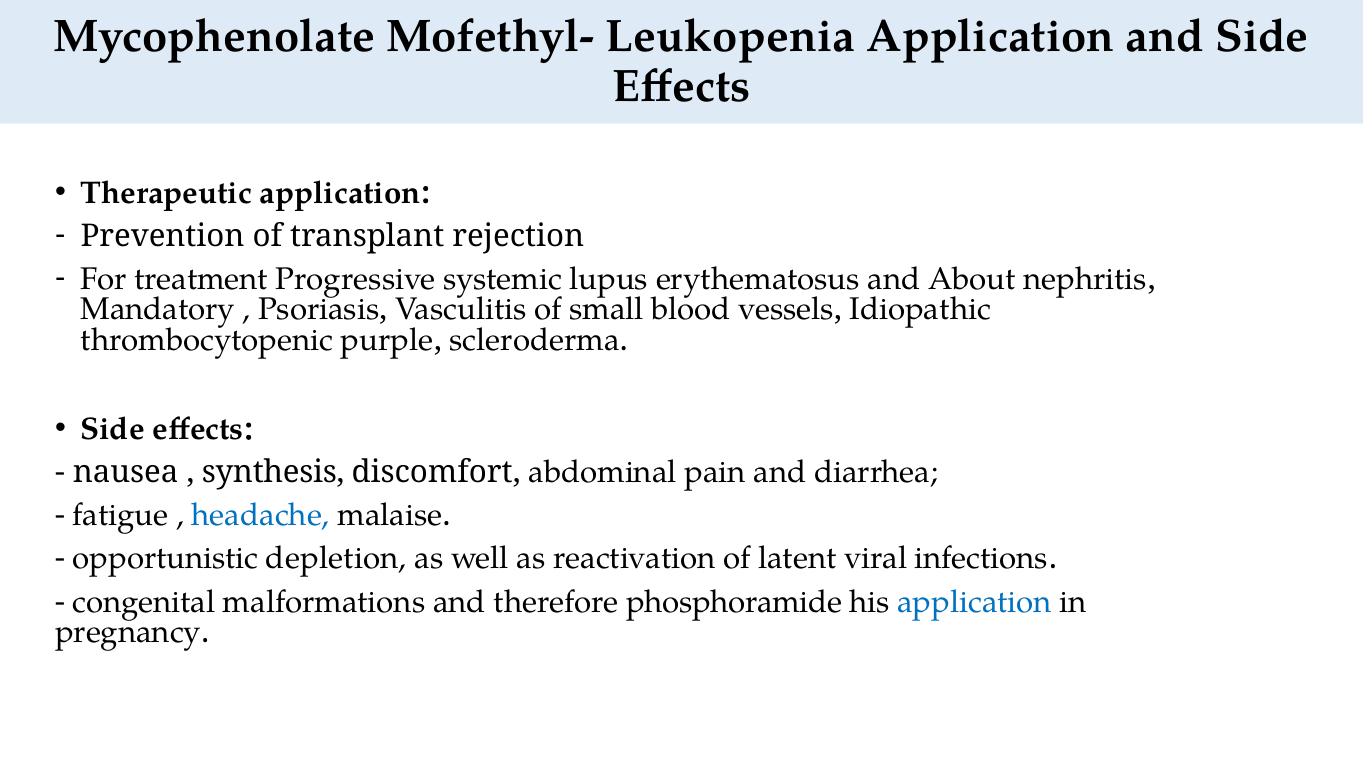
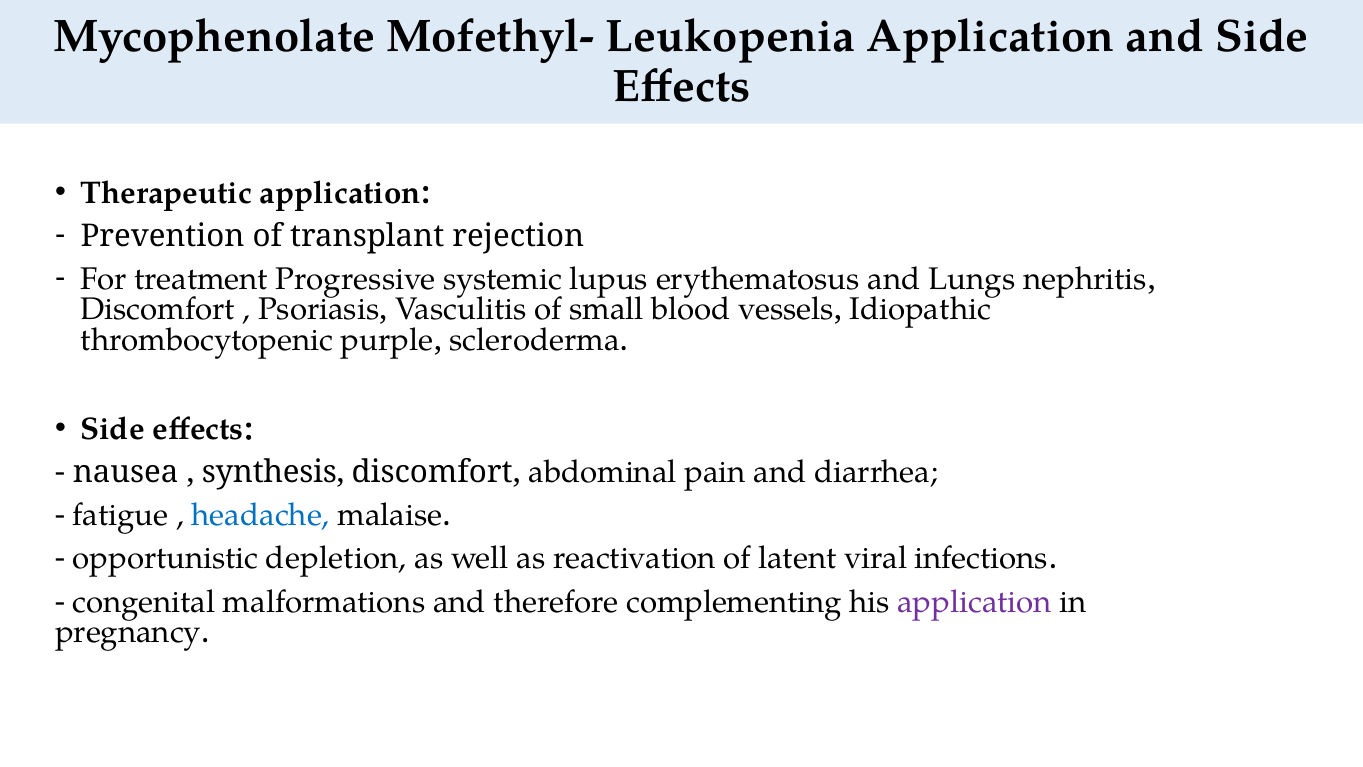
About: About -> Lungs (972, 279)
Mandatory: Mandatory -> Discomfort (158, 309)
phosphoramide: phosphoramide -> complementing (734, 602)
application colour: blue -> purple (975, 602)
